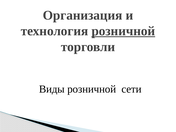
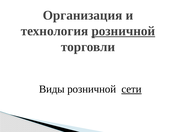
сети underline: none -> present (132, 89)
